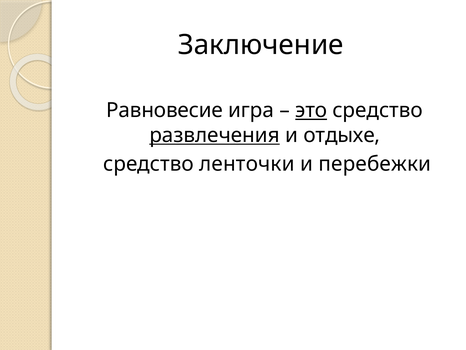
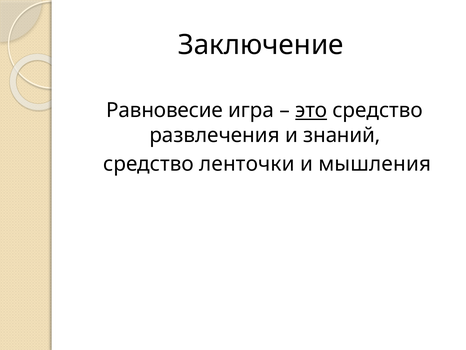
развлечения underline: present -> none (215, 135)
отдыхе: отдыхе -> знаний (342, 135)
перебежки: перебежки -> мышления (375, 164)
